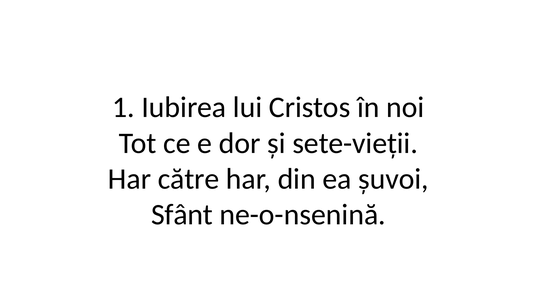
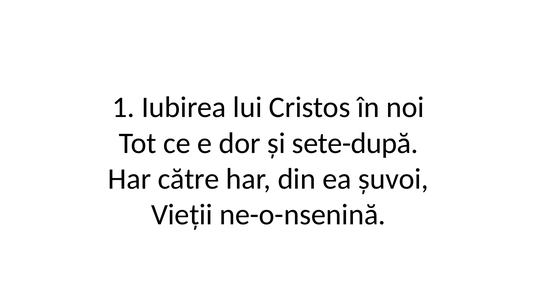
sete-vieții: sete-vieții -> sete-după (355, 143)
Sfânt: Sfânt -> Vieții (182, 215)
